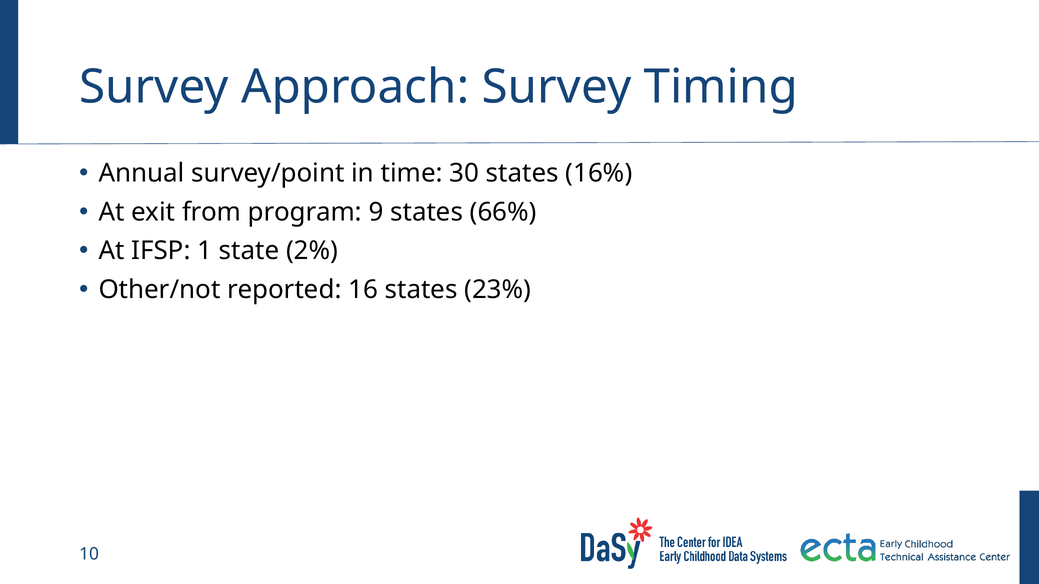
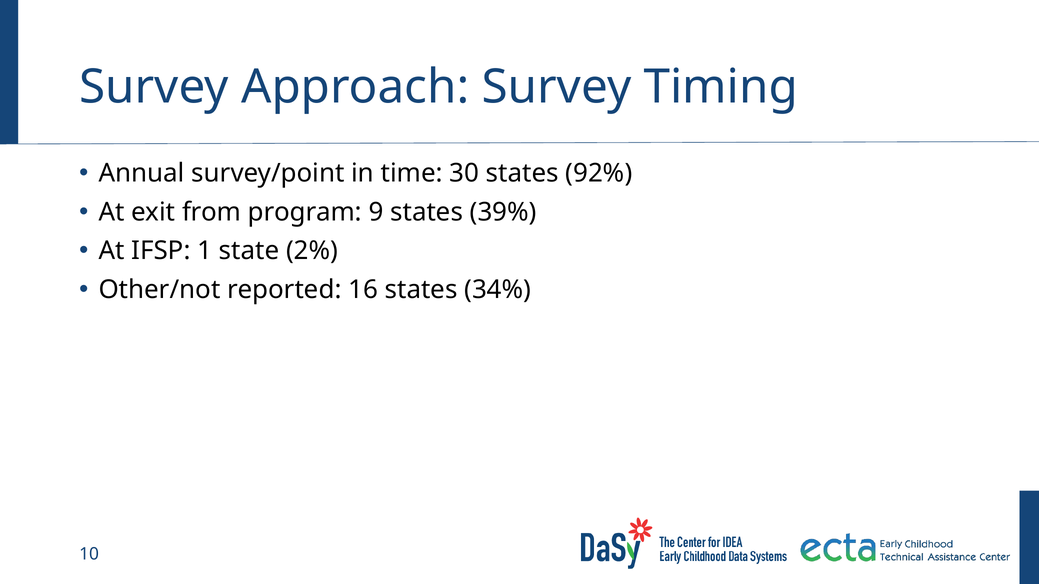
16%: 16% -> 92% (599, 173)
66%: 66% -> 39% (503, 212)
23%: 23% -> 34% (498, 290)
